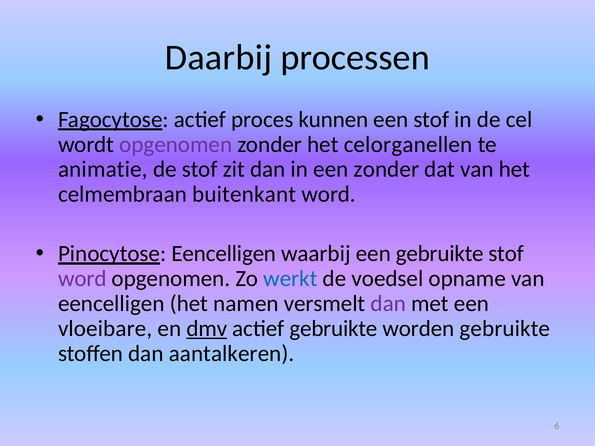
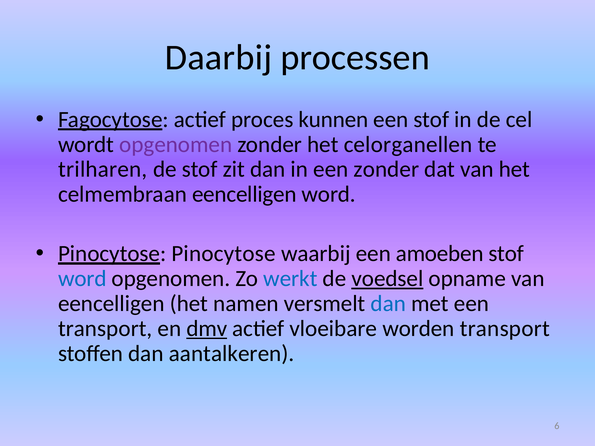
animatie: animatie -> trilharen (103, 169)
celmembraan buitenkant: buitenkant -> eencelligen (244, 194)
Pinocytose Eencelligen: Eencelligen -> Pinocytose (224, 254)
een gebruikte: gebruikte -> amoeben (440, 254)
word colour: purple -> blue (82, 279)
voedsel underline: none -> present (387, 279)
dan colour: purple -> blue (388, 304)
vloeibare: vloeibare -> transport (105, 329)
actief gebruikte: gebruikte -> vloeibare (333, 329)
worden gebruikte: gebruikte -> transport (505, 329)
